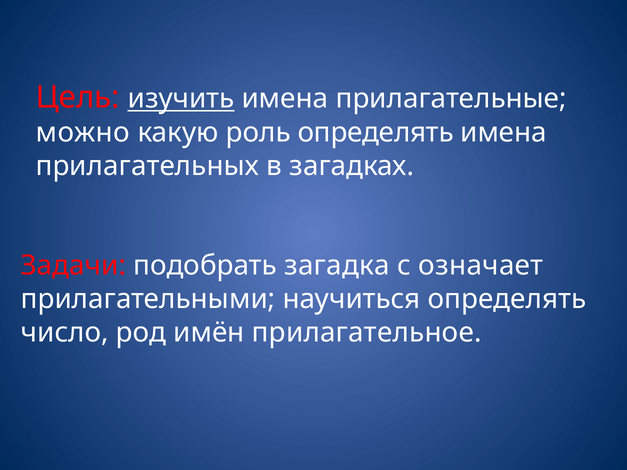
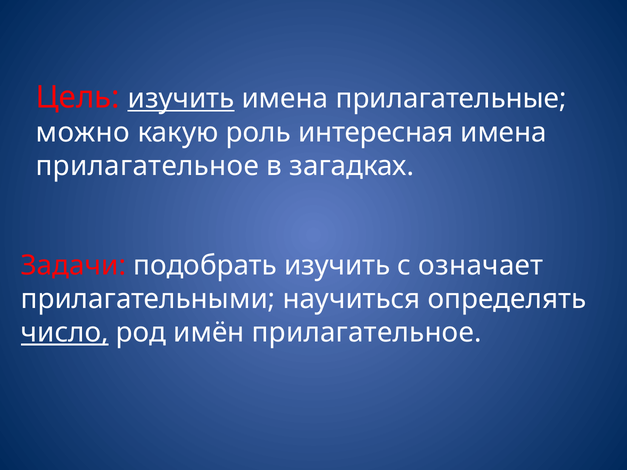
роль определять: определять -> интересная (376, 133)
прилагательных: прилагательных -> прилагательное (147, 166)
подобрать загадка: загадка -> изучить (337, 266)
число underline: none -> present (65, 333)
